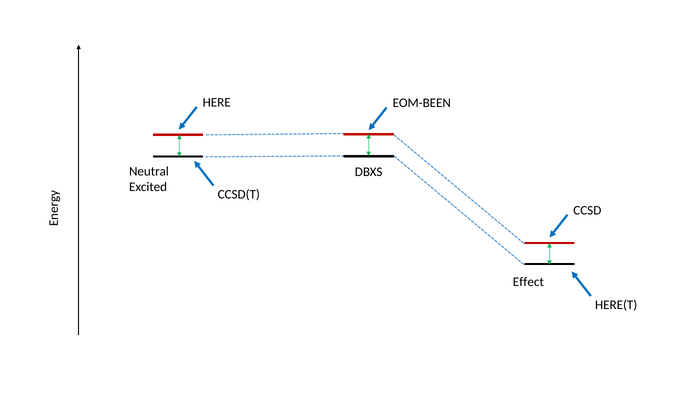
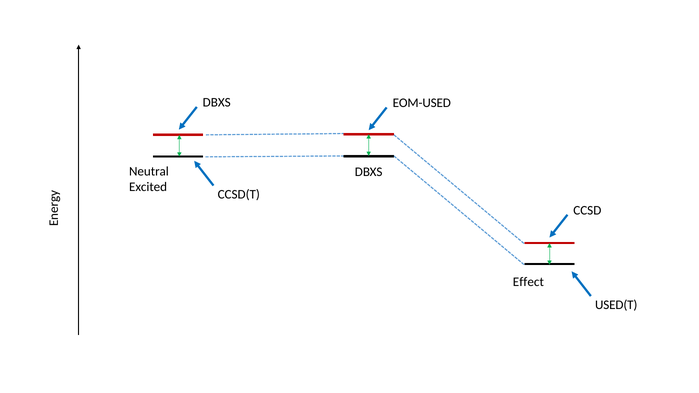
HERE: HERE -> DBXS (217, 103)
EOM-BEEN: EOM-BEEN -> EOM-USED (422, 103)
HERE(T: HERE(T -> USED(T (616, 305)
